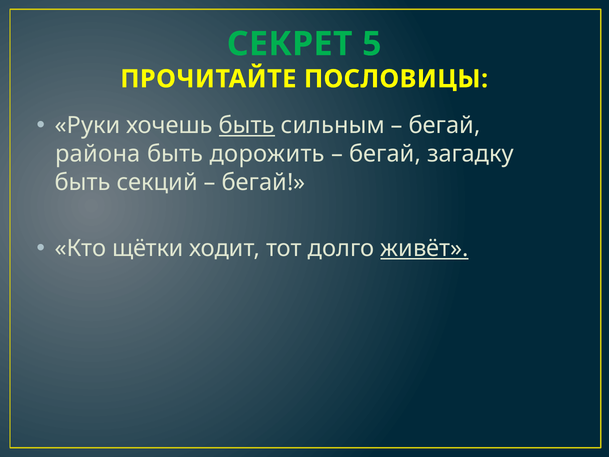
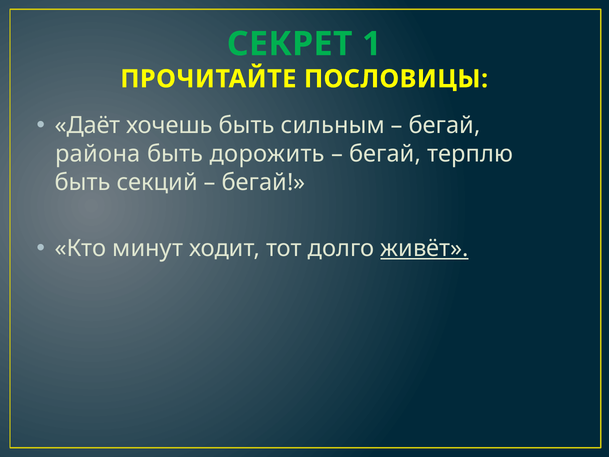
5: 5 -> 1 (372, 44)
Руки: Руки -> Даёт (88, 125)
быть underline: present -> none (247, 125)
загадку: загадку -> терплю (470, 154)
щётки: щётки -> минут (148, 248)
